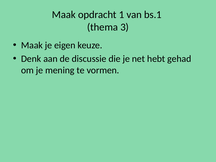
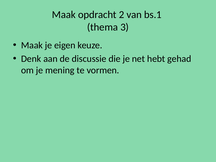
1: 1 -> 2 (122, 15)
